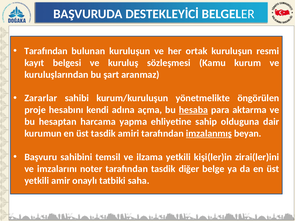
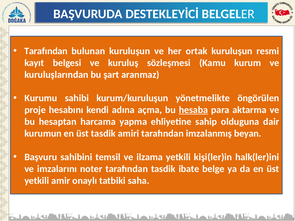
Zararlar: Zararlar -> Kurumu (41, 98)
imzalanmış underline: present -> none (209, 134)
zirai(ler)ini: zirai(ler)ini -> halk(ler)ini (257, 157)
diğer: diğer -> ibate (189, 169)
